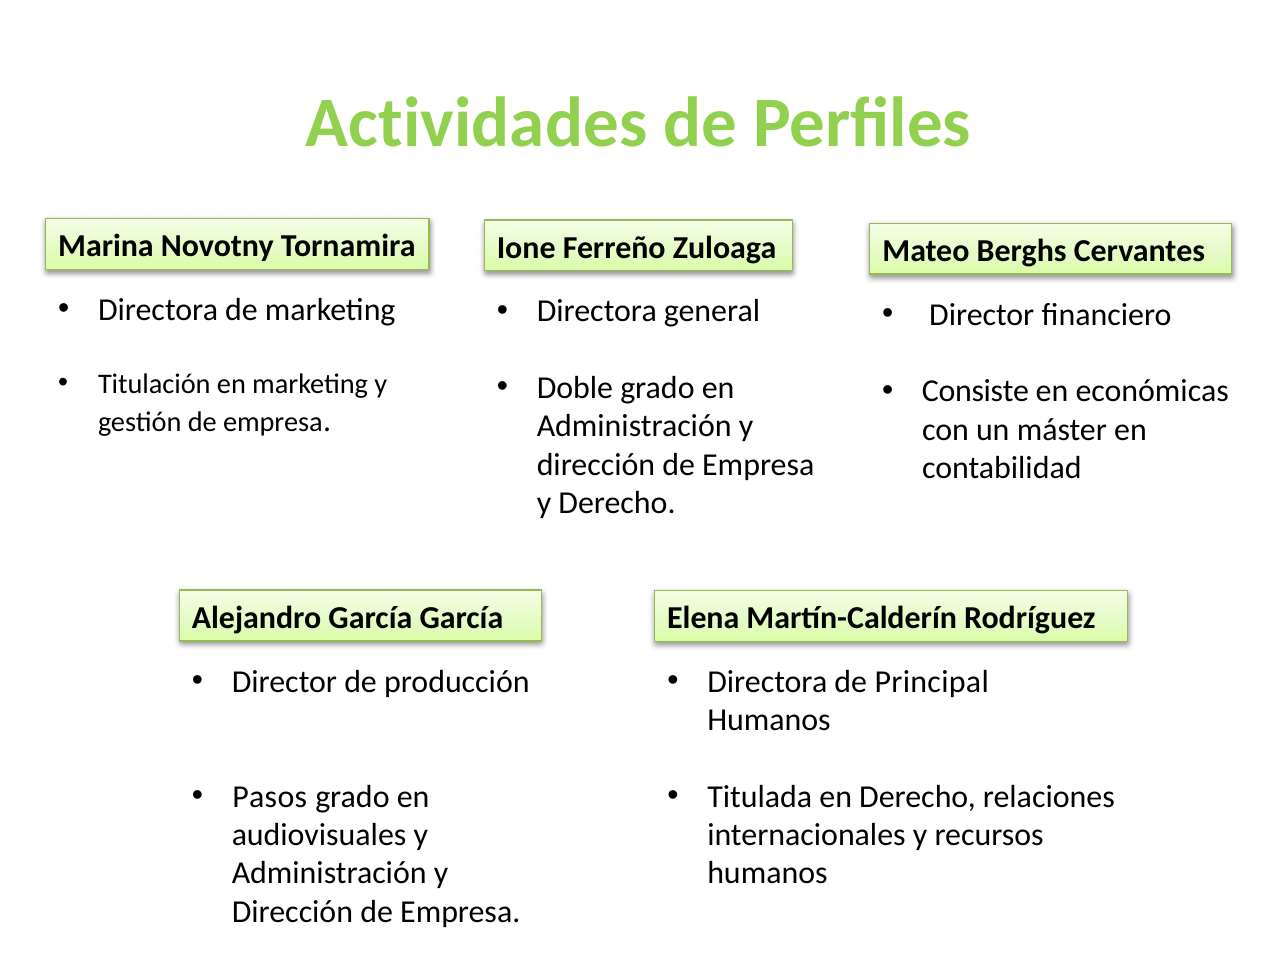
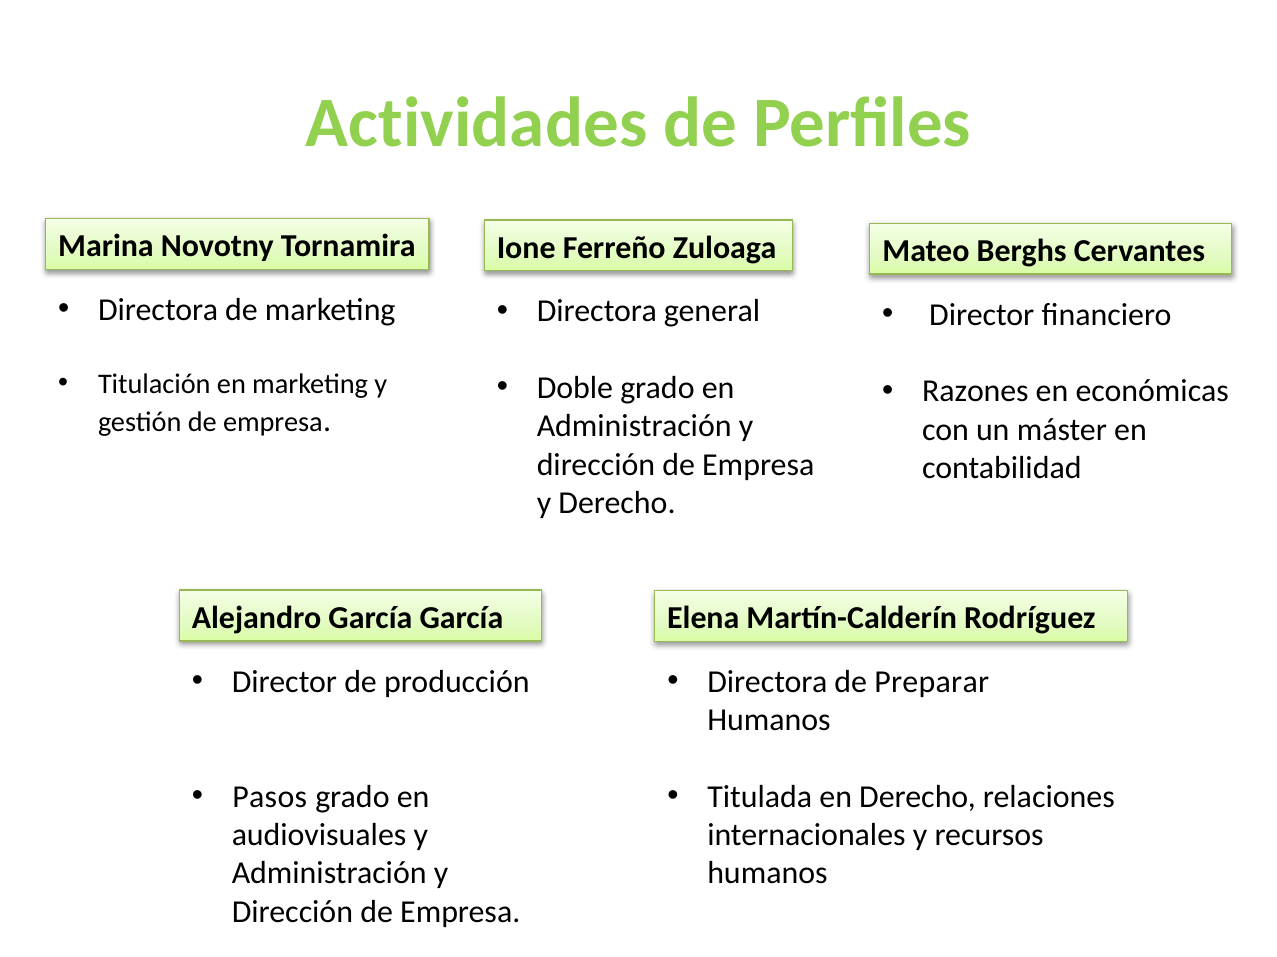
Consiste: Consiste -> Razones (975, 392)
Principal: Principal -> Preparar (932, 682)
